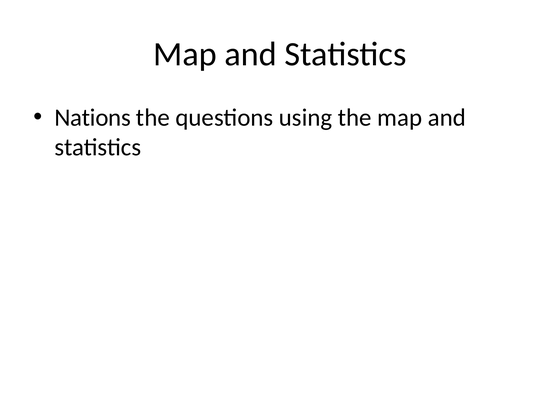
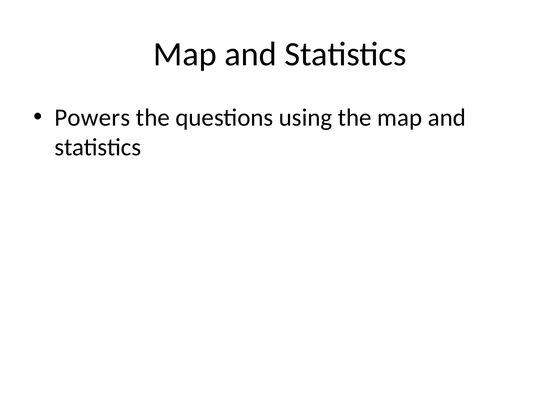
Nations: Nations -> Powers (92, 117)
